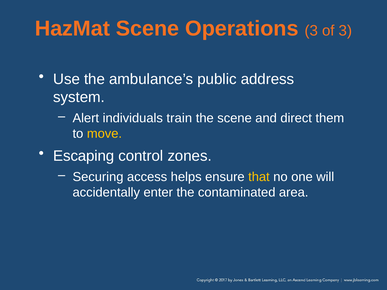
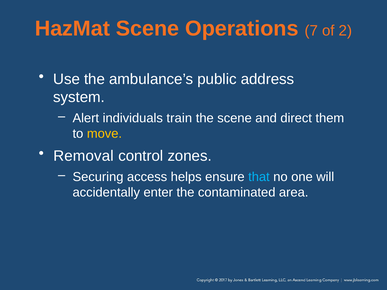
Operations 3: 3 -> 7 (311, 31)
of 3: 3 -> 2 (345, 31)
Escaping: Escaping -> Removal (84, 156)
that colour: yellow -> light blue (259, 177)
